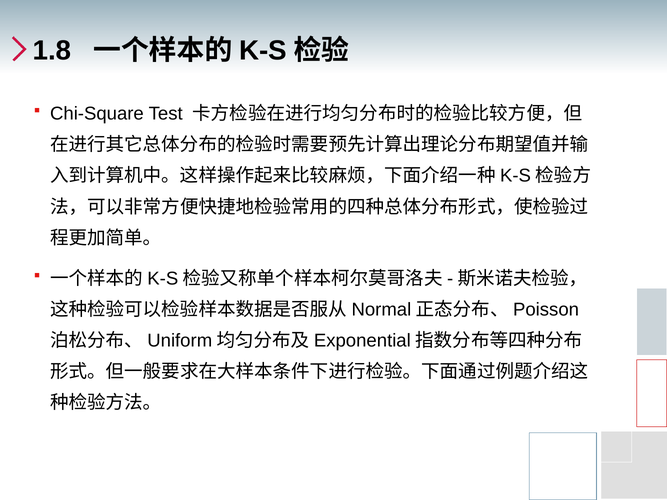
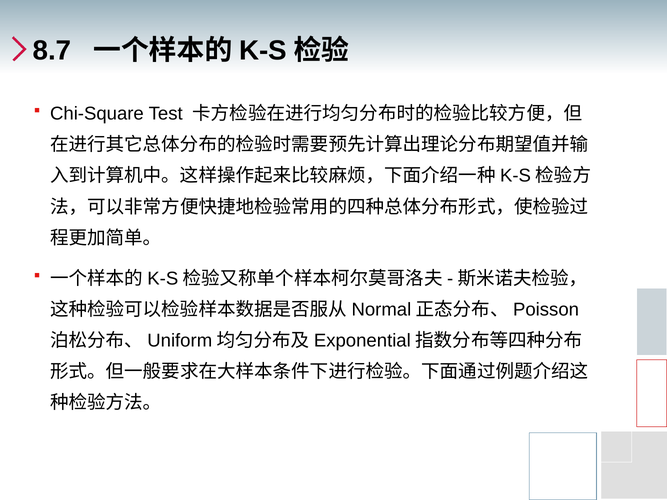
1.8: 1.8 -> 8.7 (52, 50)
